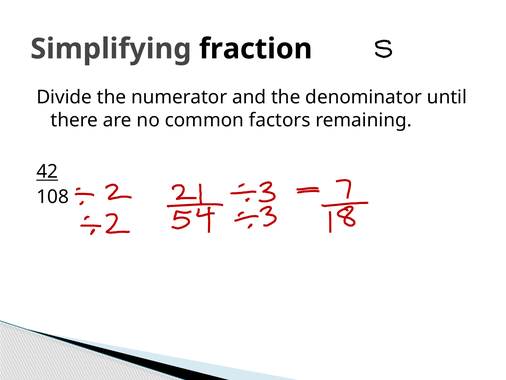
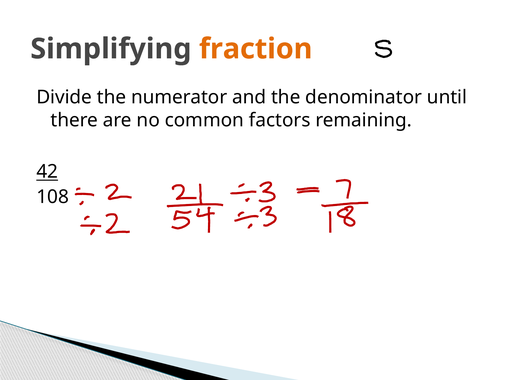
fraction colour: black -> orange (256, 49)
